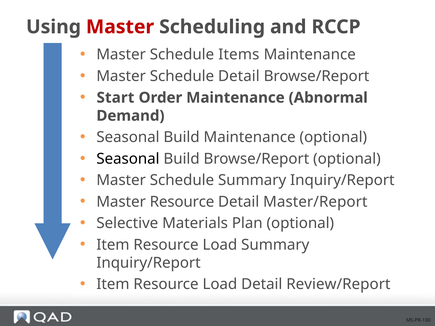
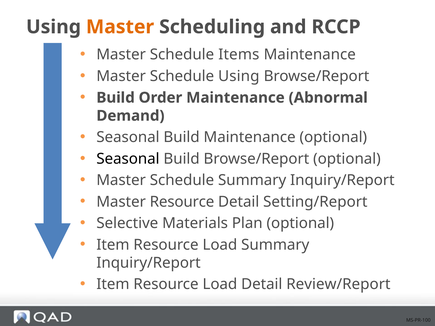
Master colour: red -> orange (120, 27)
Schedule Detail: Detail -> Using (239, 76)
Start: Start -> Build (116, 98)
Master/Report: Master/Report -> Setting/Report (315, 202)
